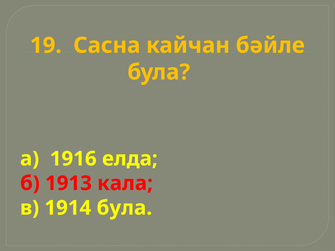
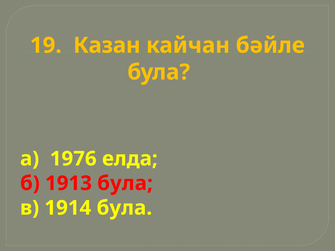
Сасна: Сасна -> Казан (107, 45)
1916: 1916 -> 1976 (73, 159)
1913 кала: кала -> була (125, 183)
